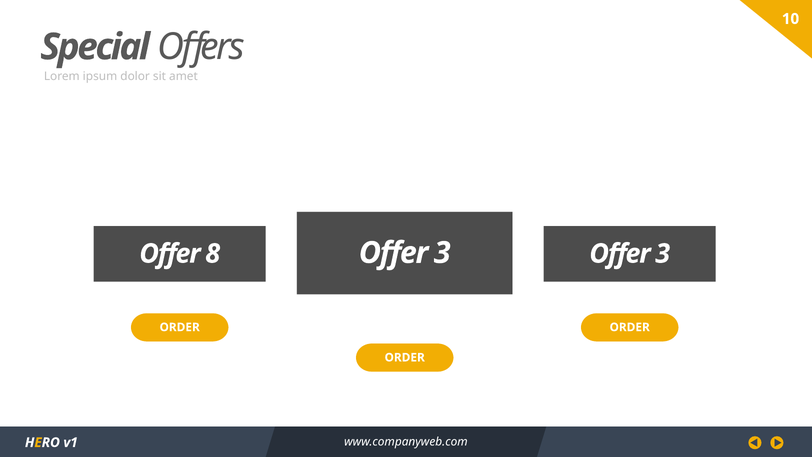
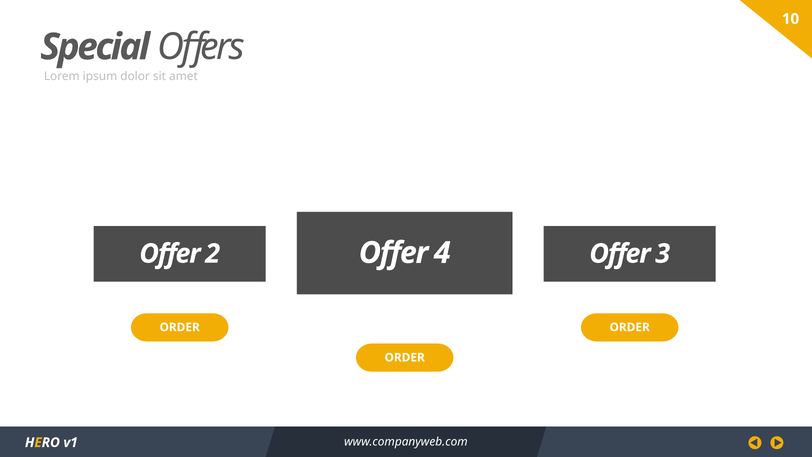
3: 3 -> 4 (442, 253)
8: 8 -> 2 (213, 254)
